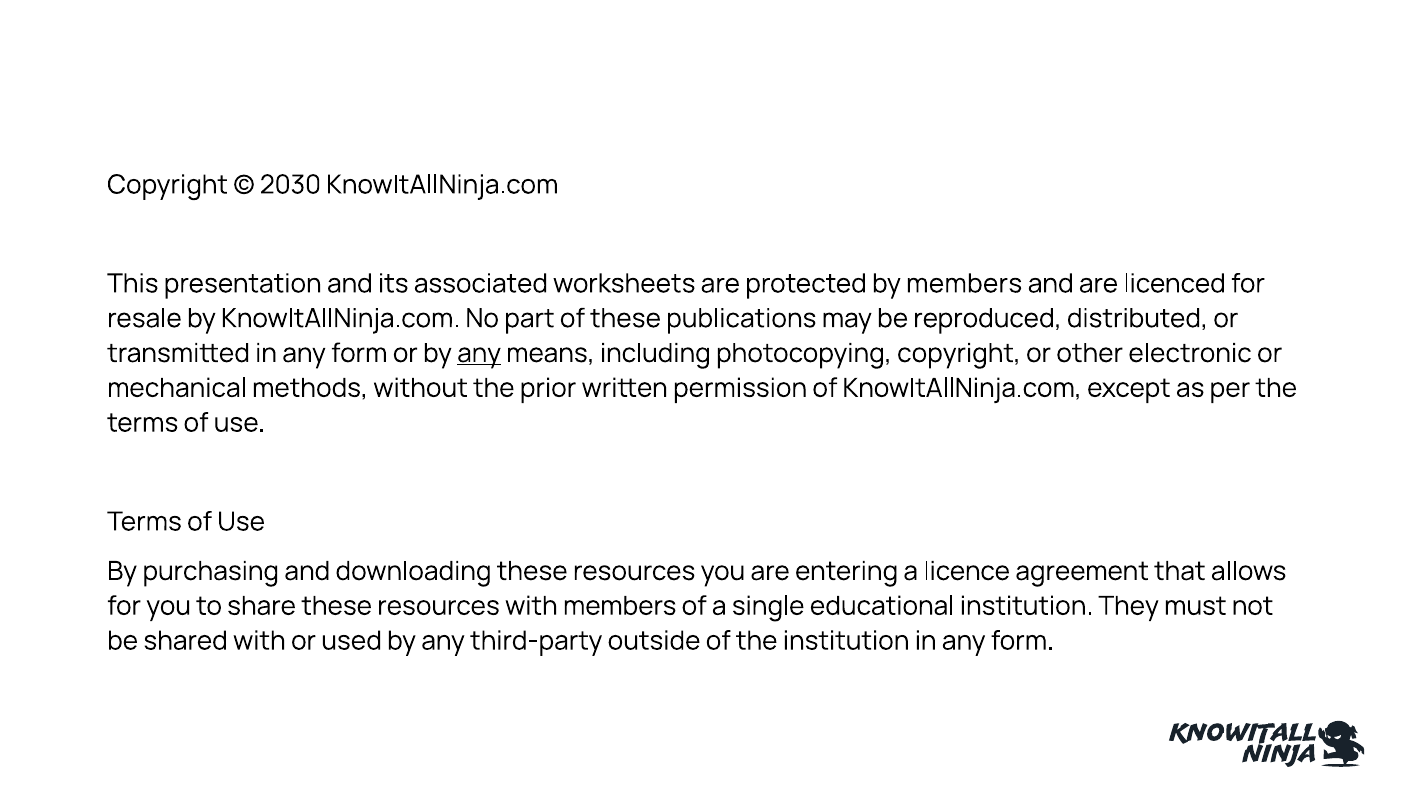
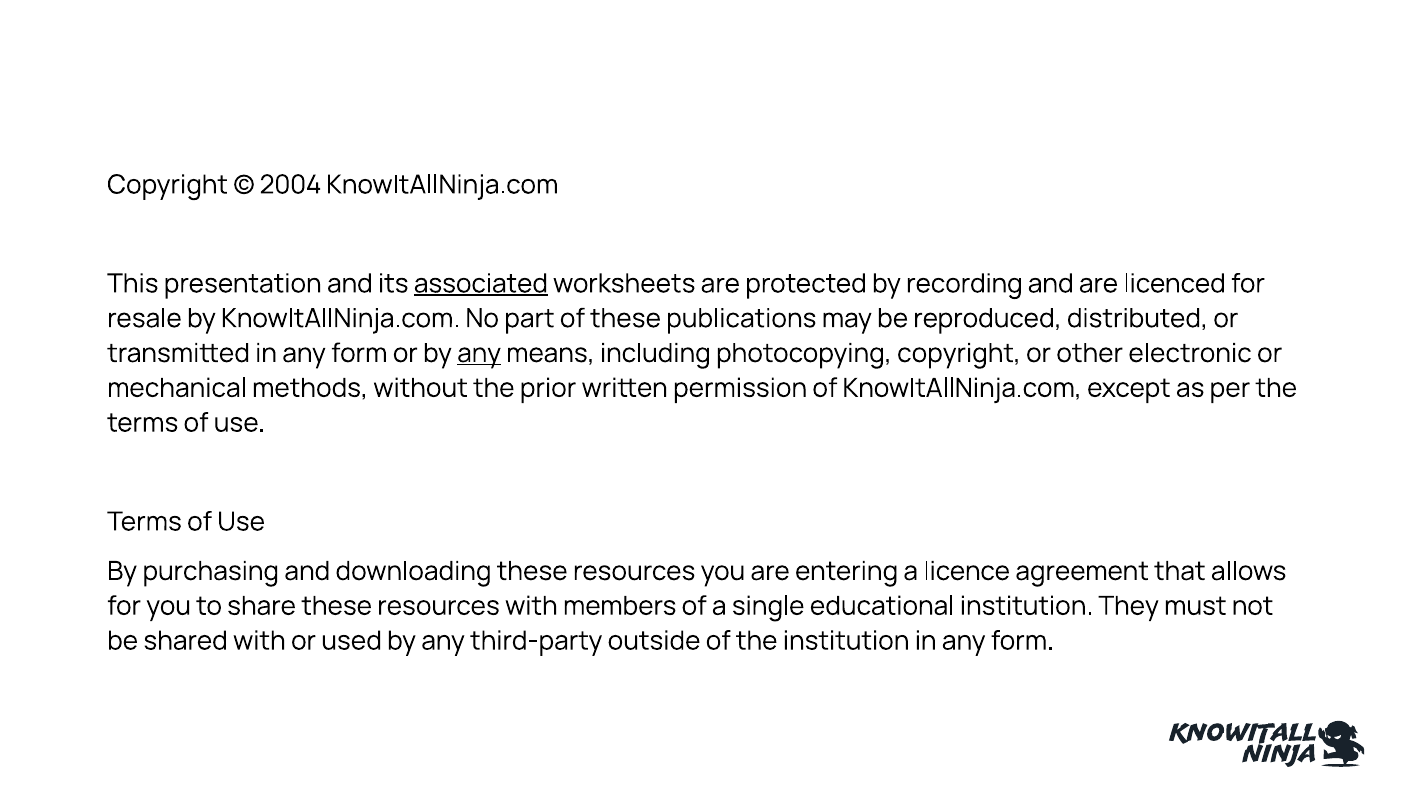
2030: 2030 -> 2004 (290, 185)
associated underline: none -> present (481, 284)
by members: members -> recording (964, 284)
